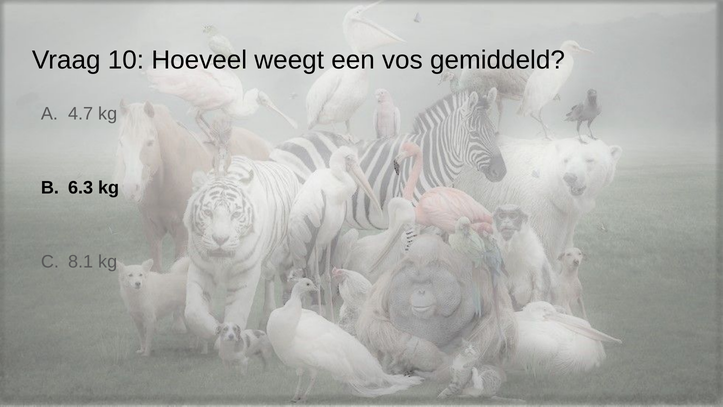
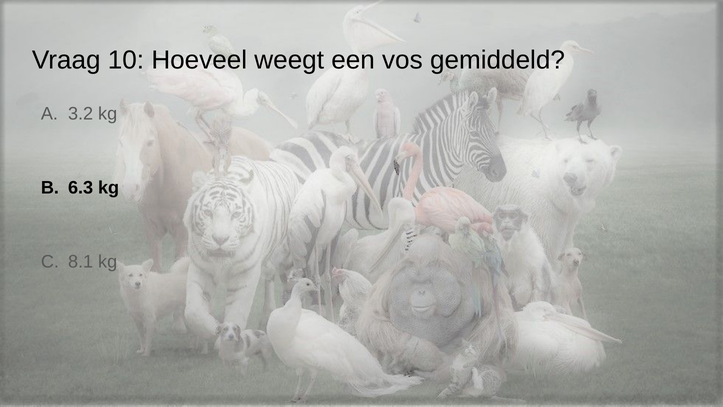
4.7: 4.7 -> 3.2 (81, 114)
